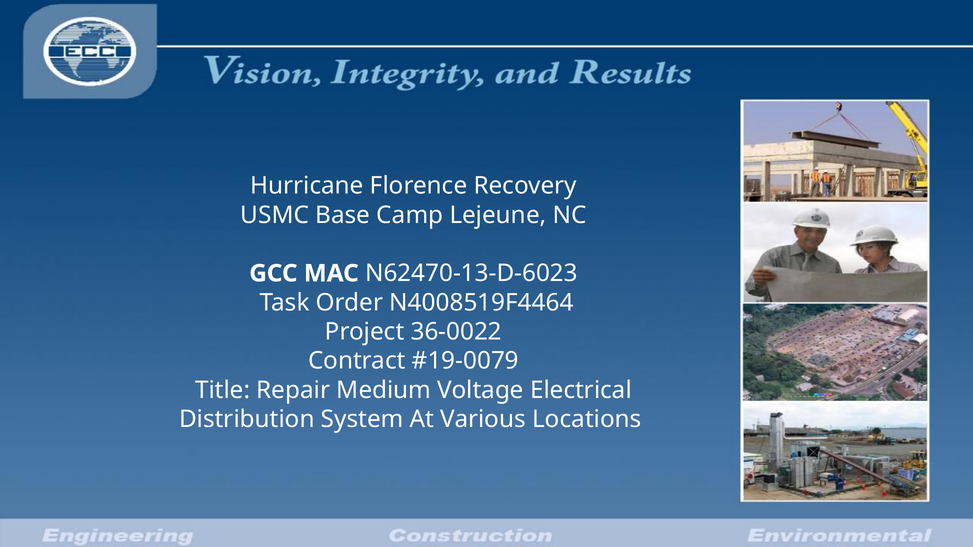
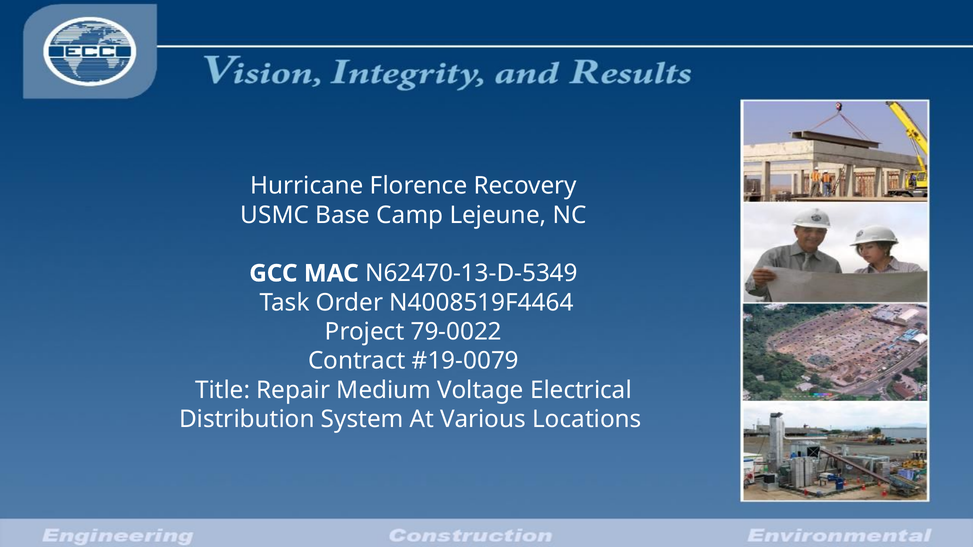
N62470-13-D-6023: N62470-13-D-6023 -> N62470-13-D-5349 (471, 274)
36-0022: 36-0022 -> 79-0022 (456, 332)
